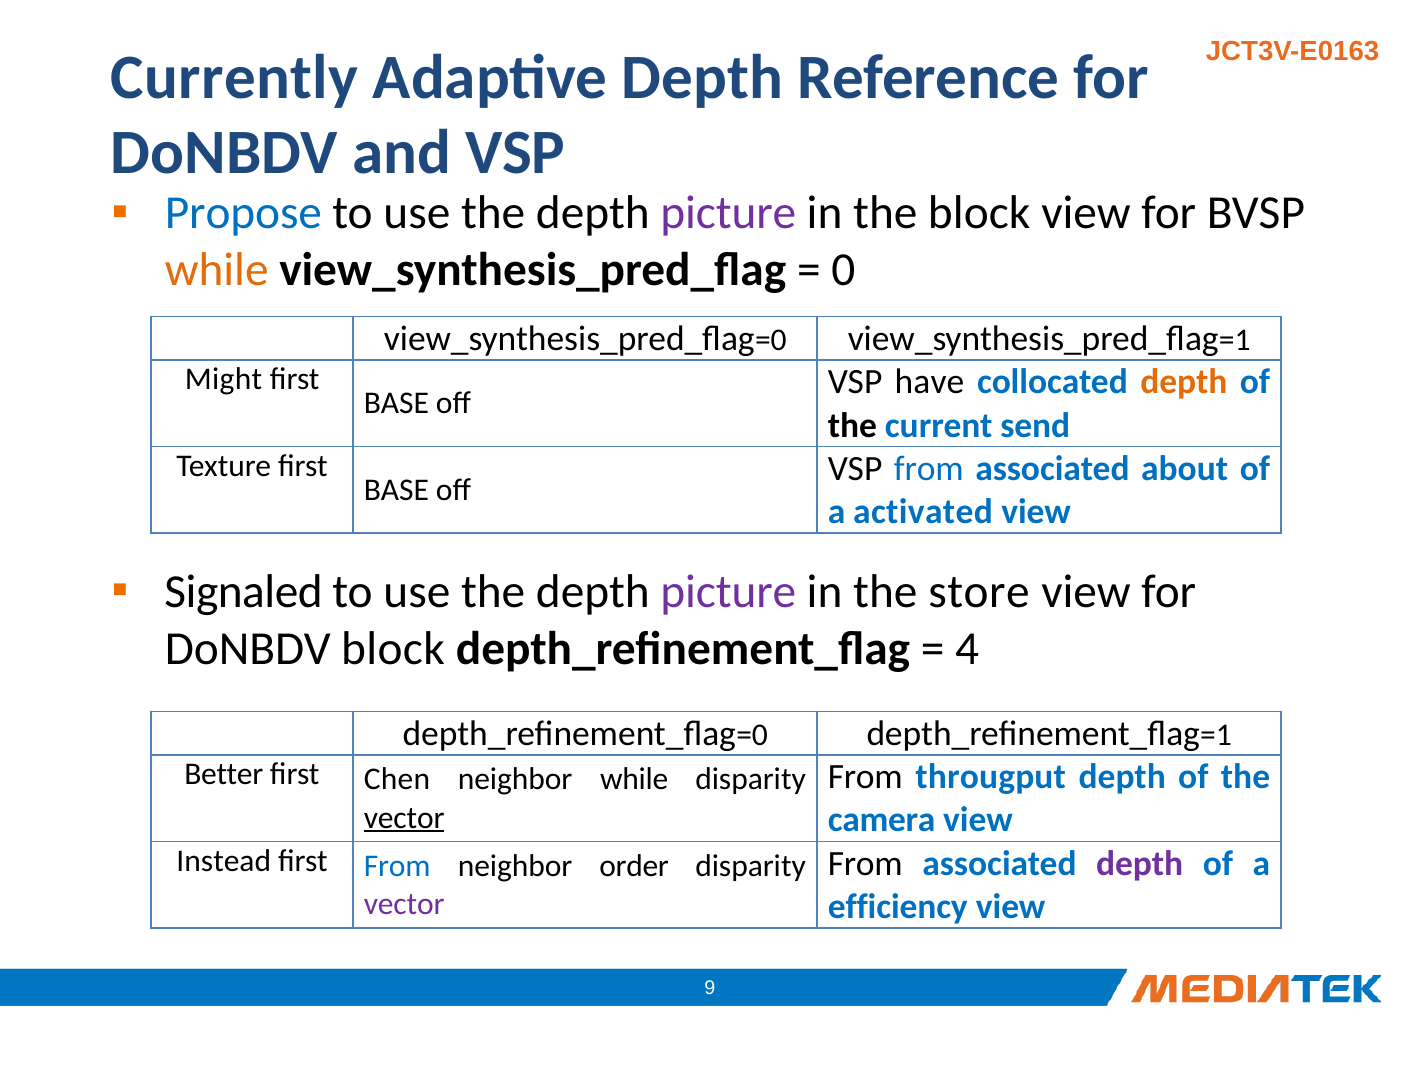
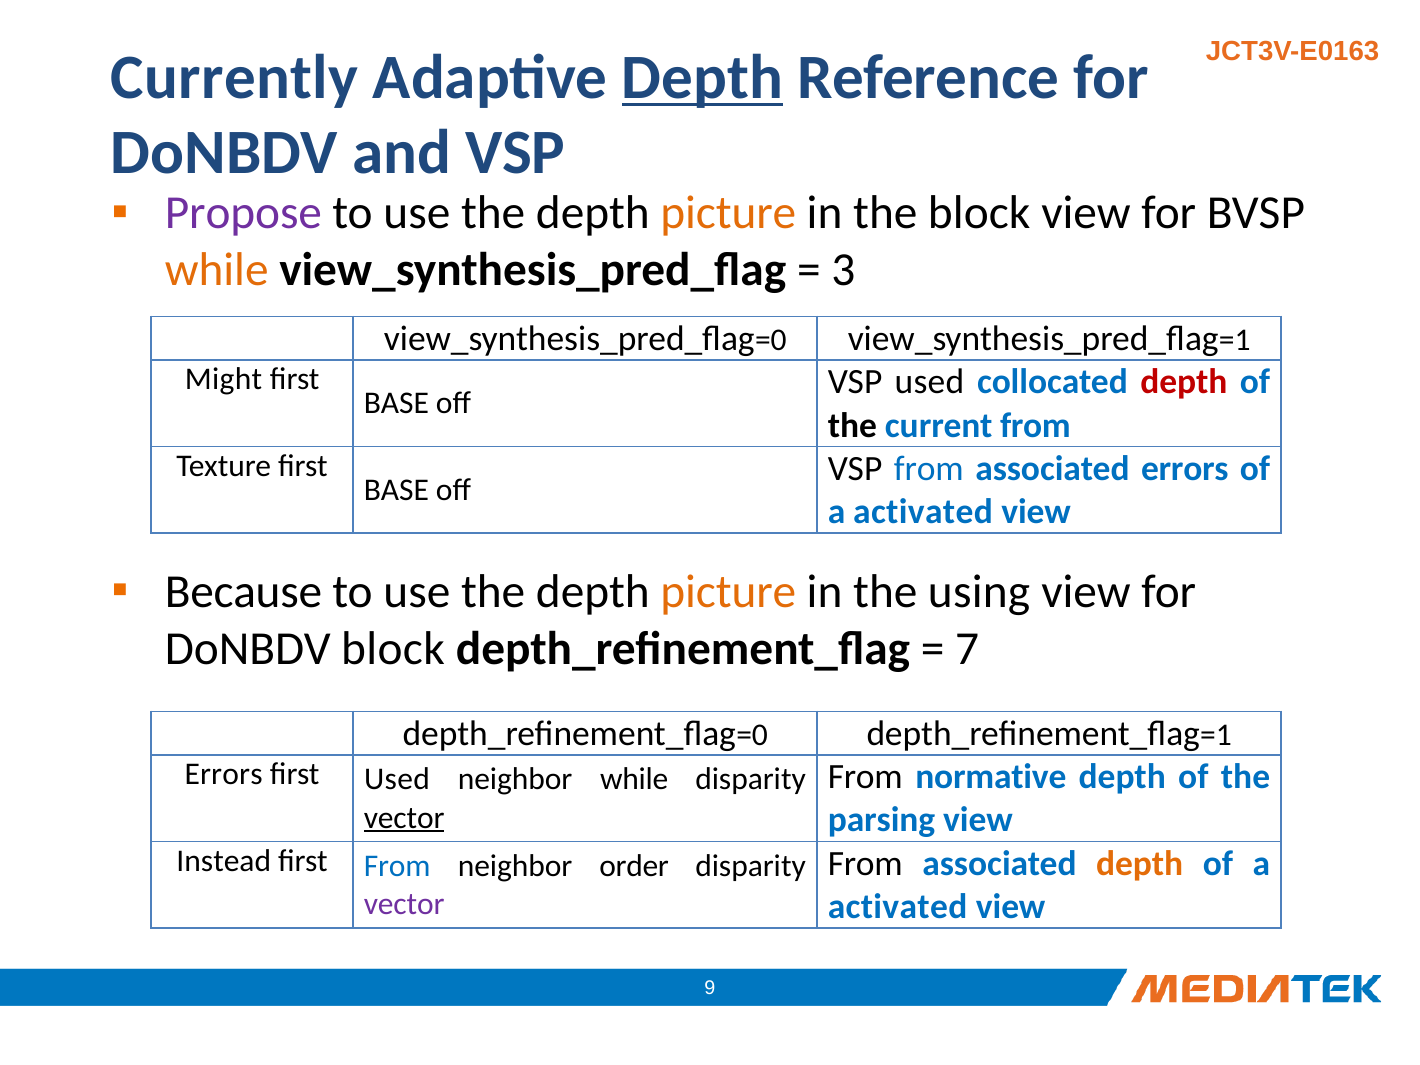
Depth underline: none -> present (702, 77)
Propose colour: blue -> purple (243, 213)
picture colour: purple -> orange (728, 213)
0: 0 -> 3 (843, 270)
VSP have: have -> used (929, 382)
depth colour: orange -> red (1184, 382)
current send: send -> from (1035, 425)
associated about: about -> errors (1185, 469)
Signaled: Signaled -> Because (243, 592)
picture colour: purple -> orange (728, 592)
store: store -> using (979, 592)
4: 4 -> 7 (967, 649)
Better: Better -> Errors (224, 774)
first Chen: Chen -> Used (397, 779)
througput: througput -> normative (991, 777)
camera: camera -> parsing (882, 820)
depth colour: purple -> orange (1140, 864)
efficiency: efficiency -> activated (898, 907)
